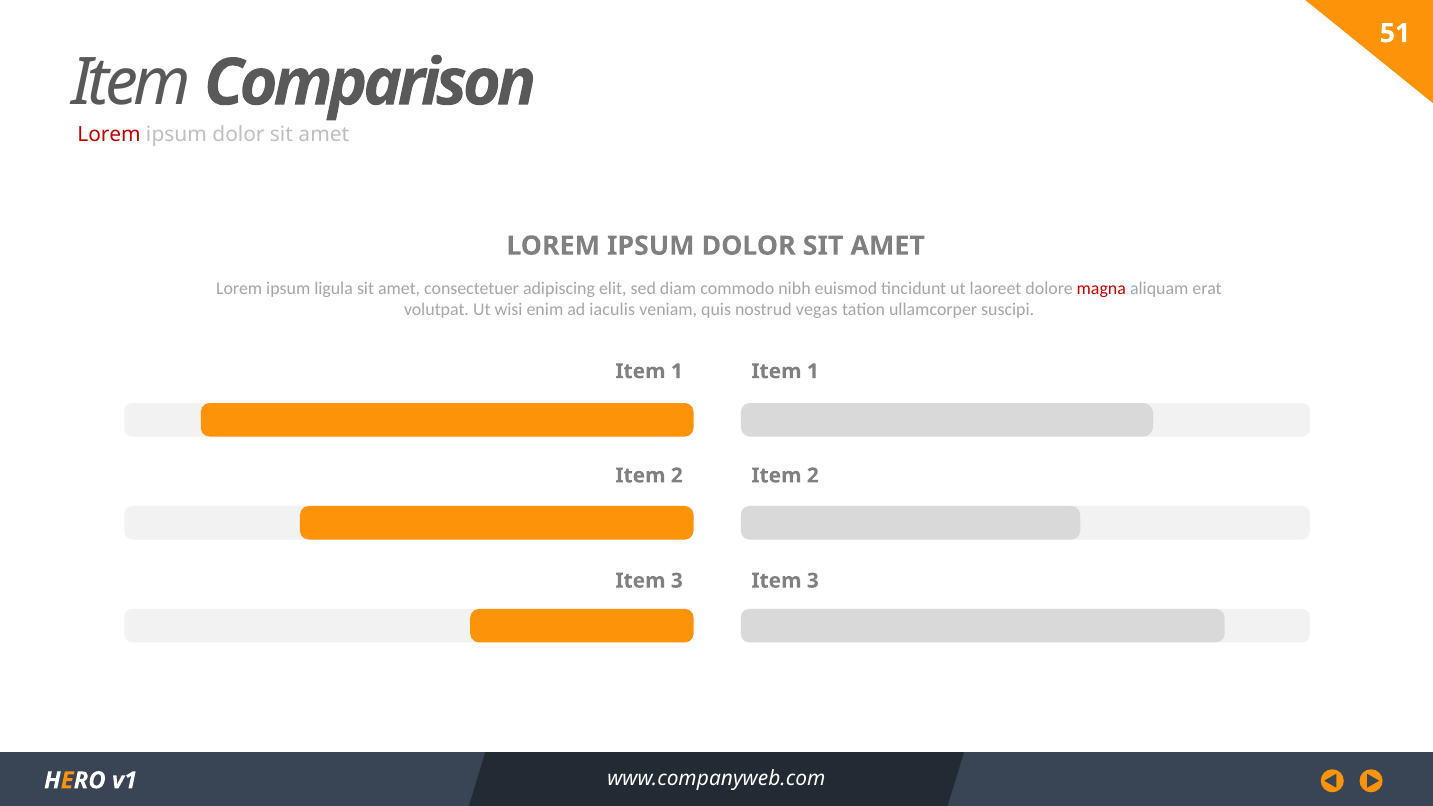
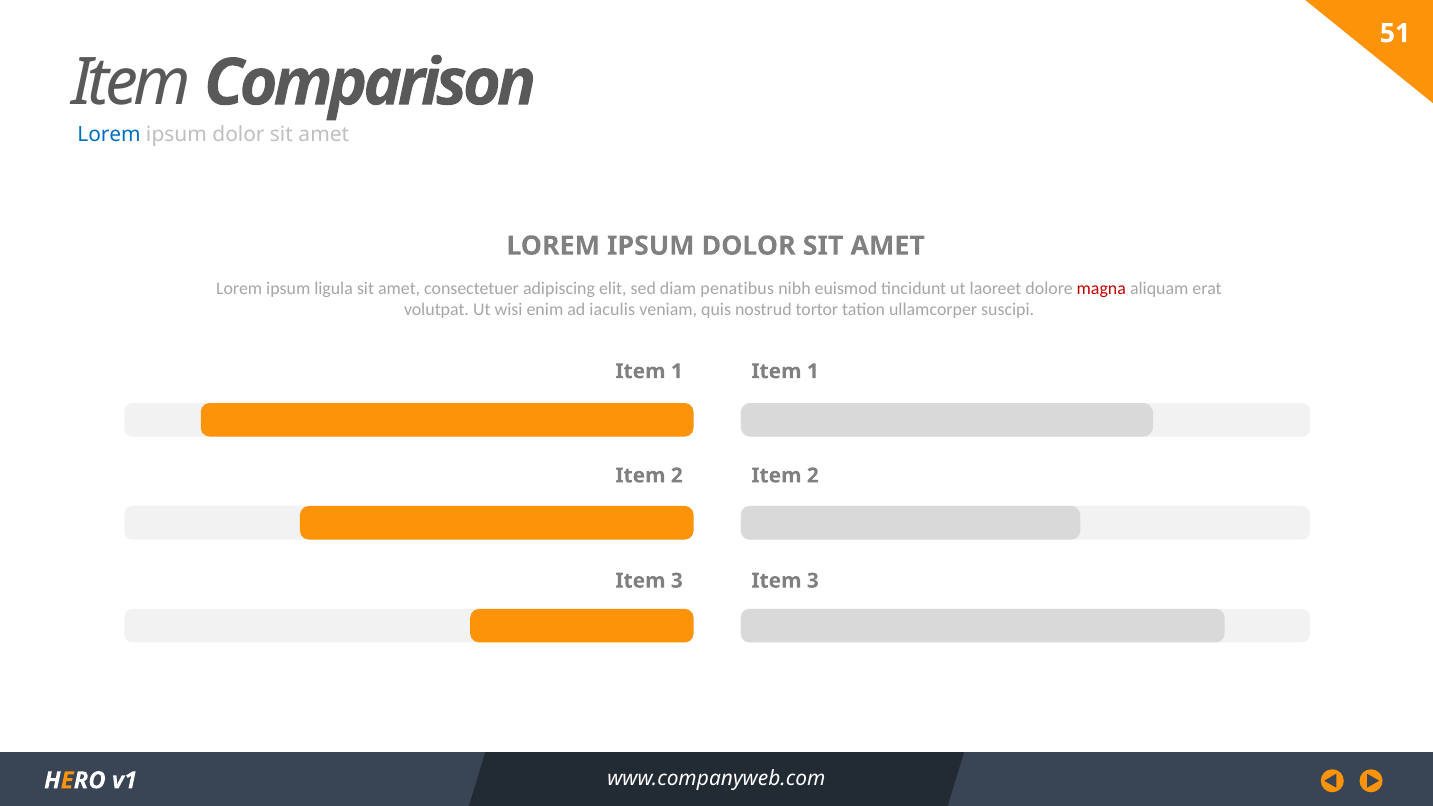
Lorem colour: red -> blue (109, 134)
commodo: commodo -> penatibus (737, 288)
vegas: vegas -> tortor (817, 310)
